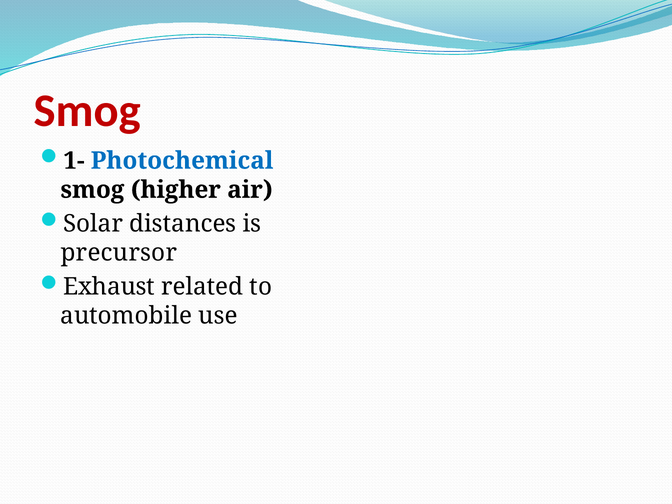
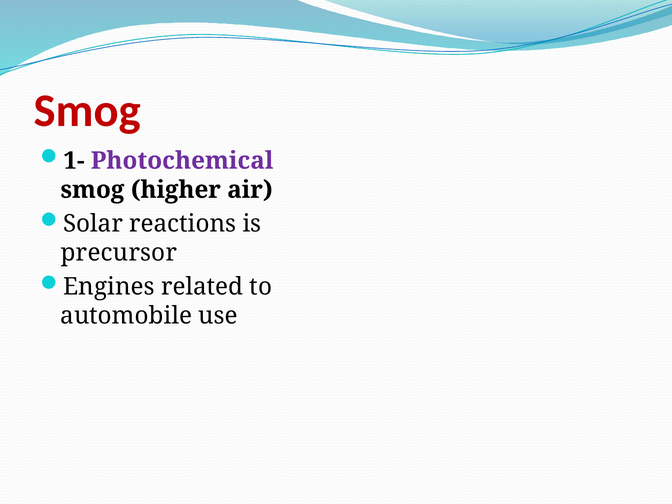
Photochemical colour: blue -> purple (182, 161)
distances: distances -> reactions (183, 224)
Exhaust: Exhaust -> Engines (109, 287)
